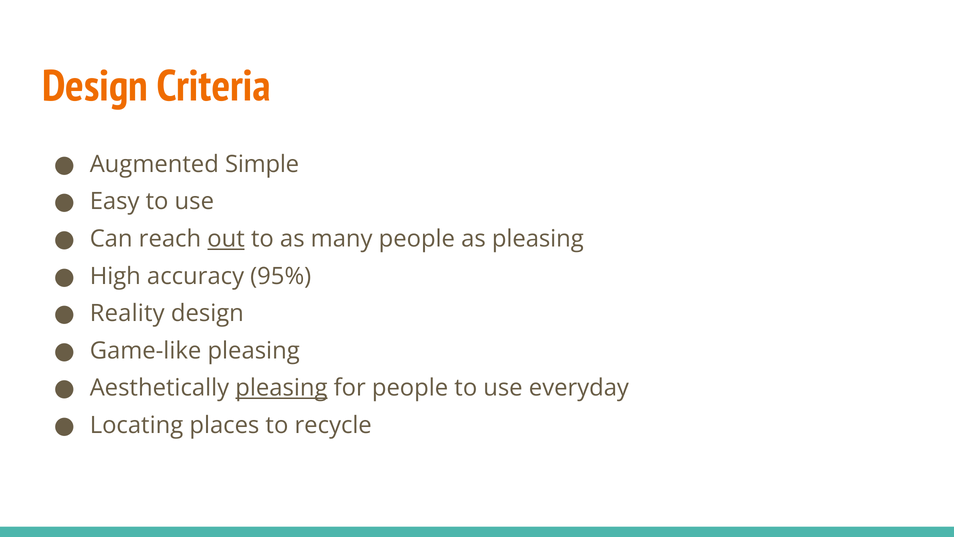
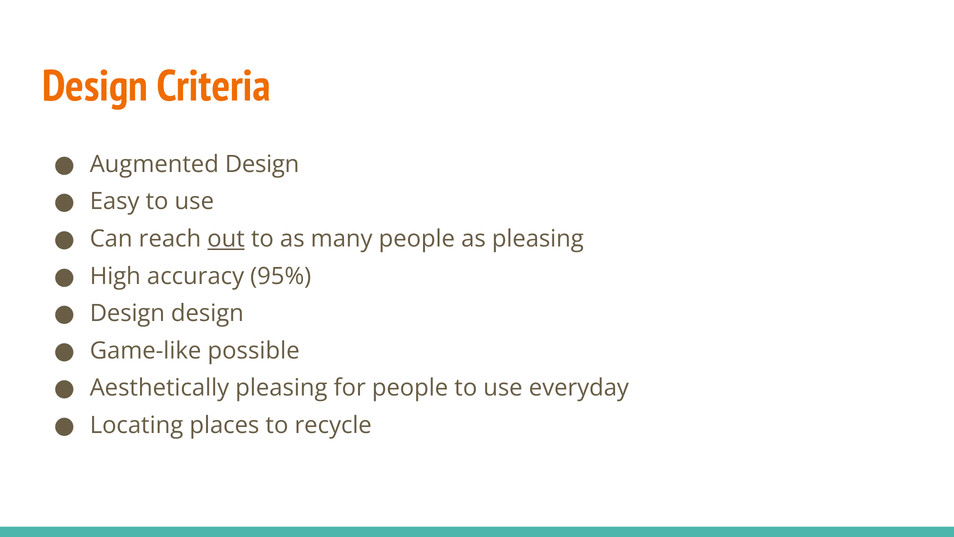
Augmented Simple: Simple -> Design (262, 164)
Reality: Reality -> Design (127, 313)
Game-like pleasing: pleasing -> possible (254, 351)
pleasing underline: present -> none (281, 388)
